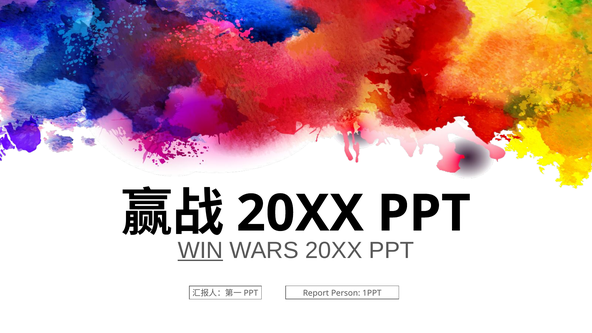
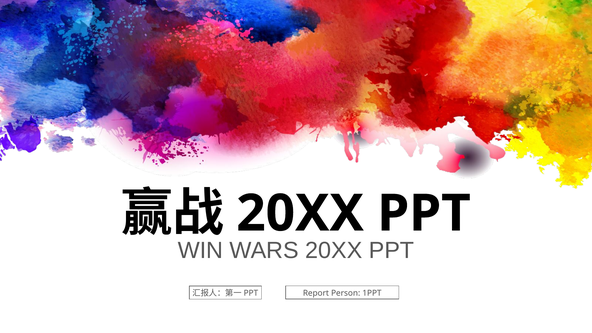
WIN underline: present -> none (200, 250)
